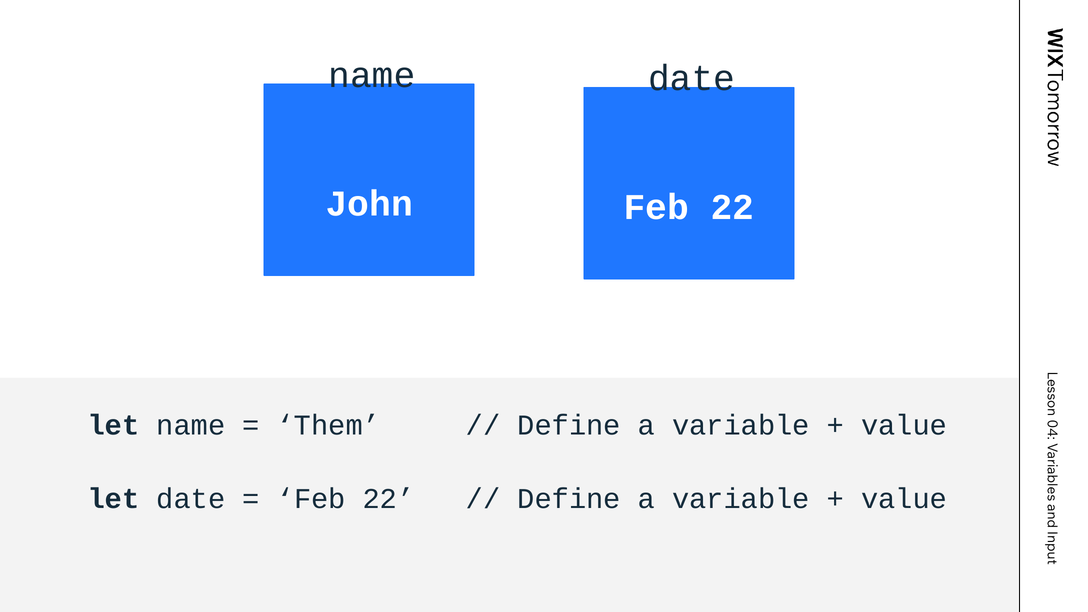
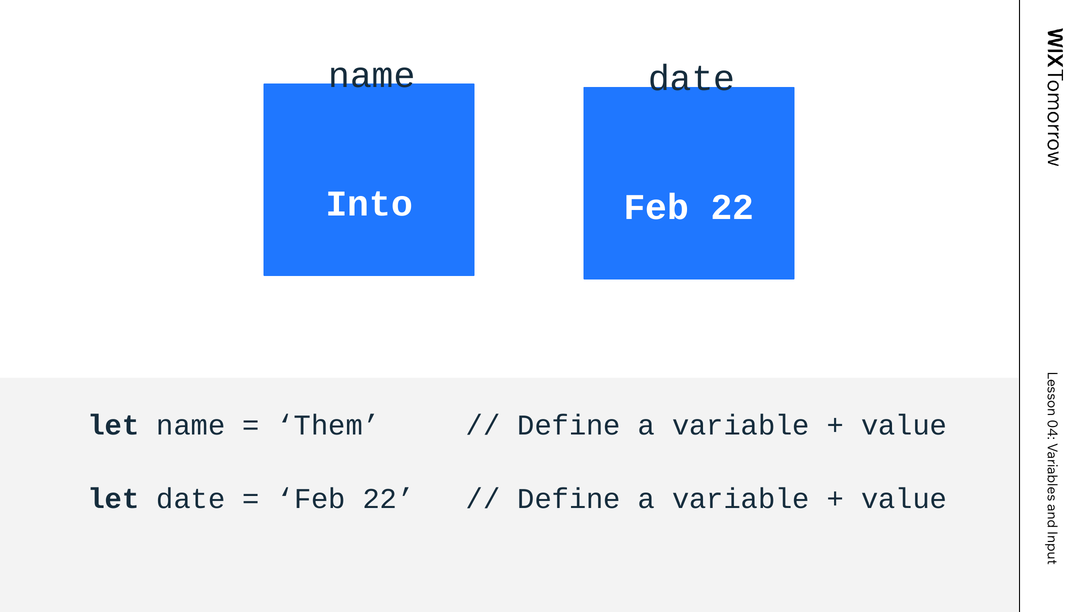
John: John -> Into (369, 204)
